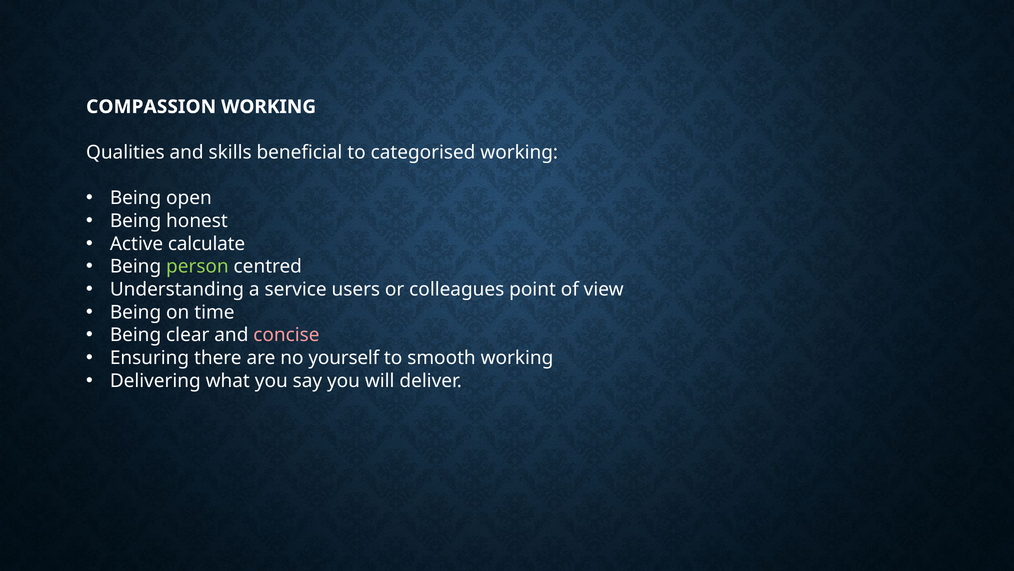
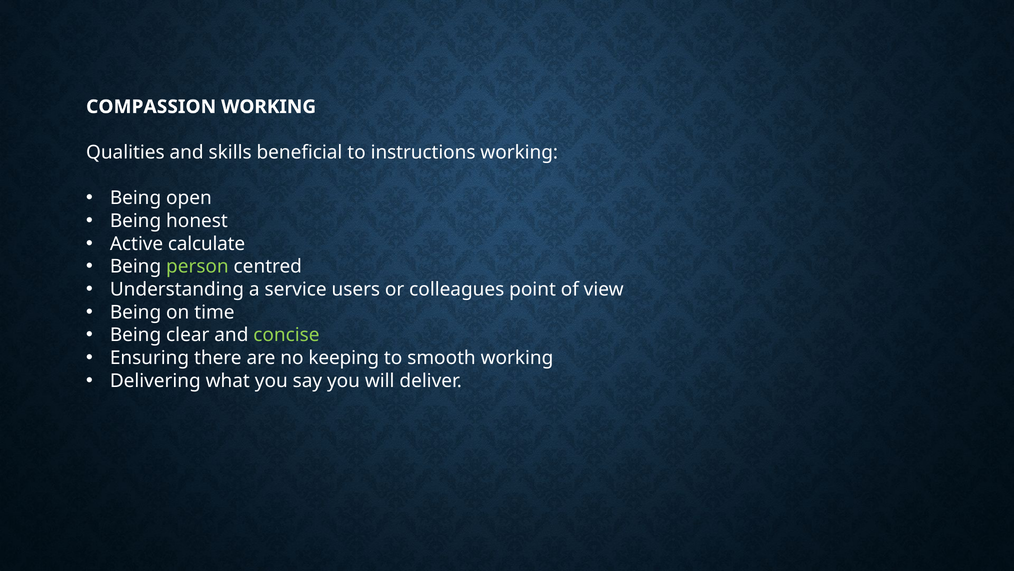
categorised: categorised -> instructions (423, 152)
concise colour: pink -> light green (286, 335)
yourself: yourself -> keeping (344, 358)
